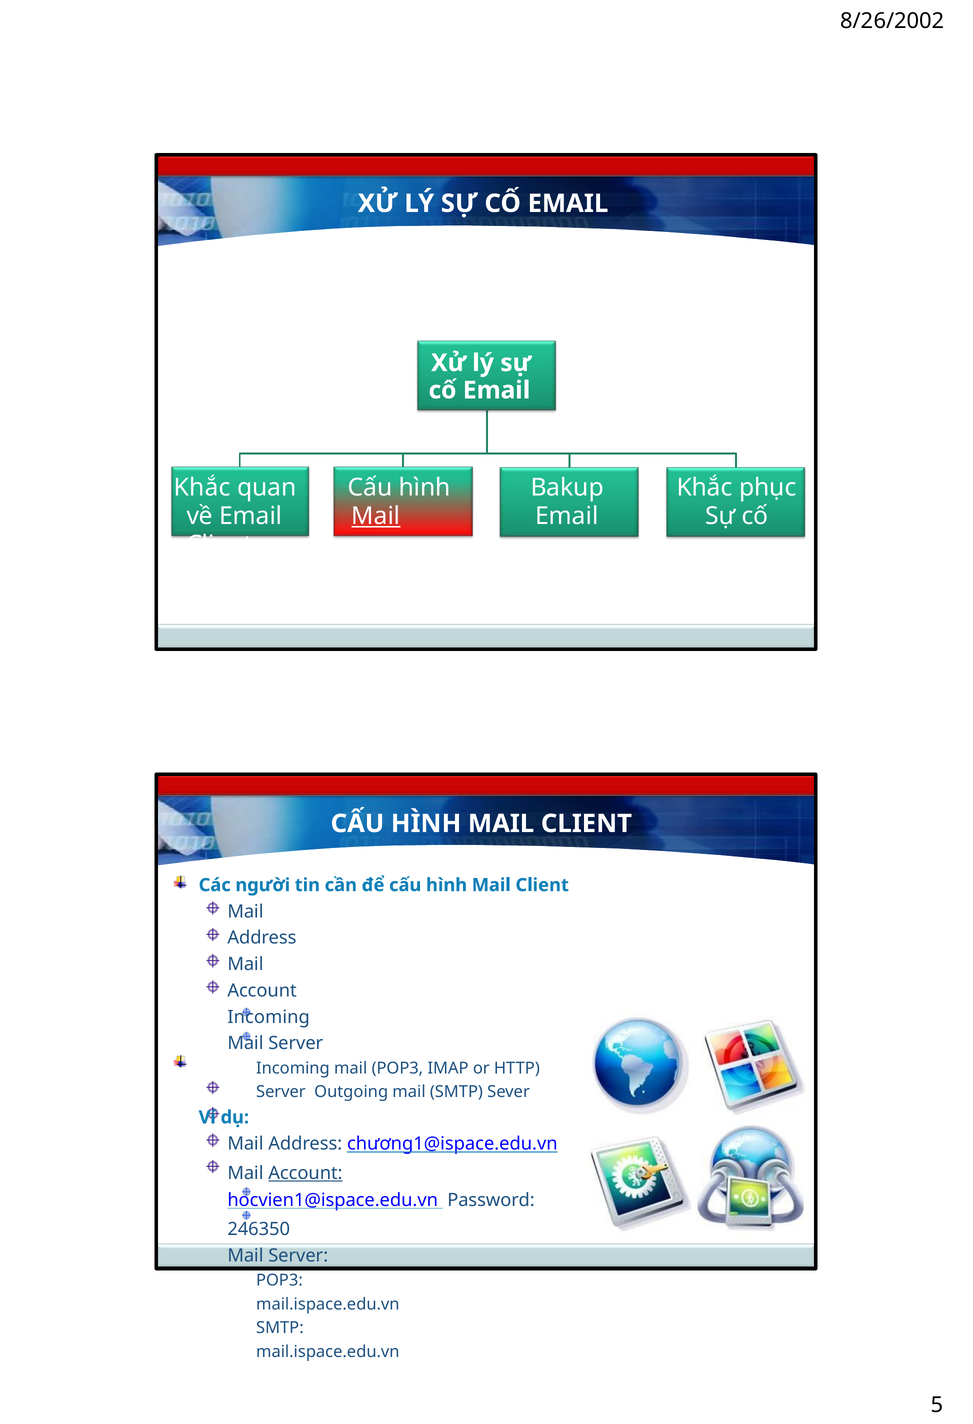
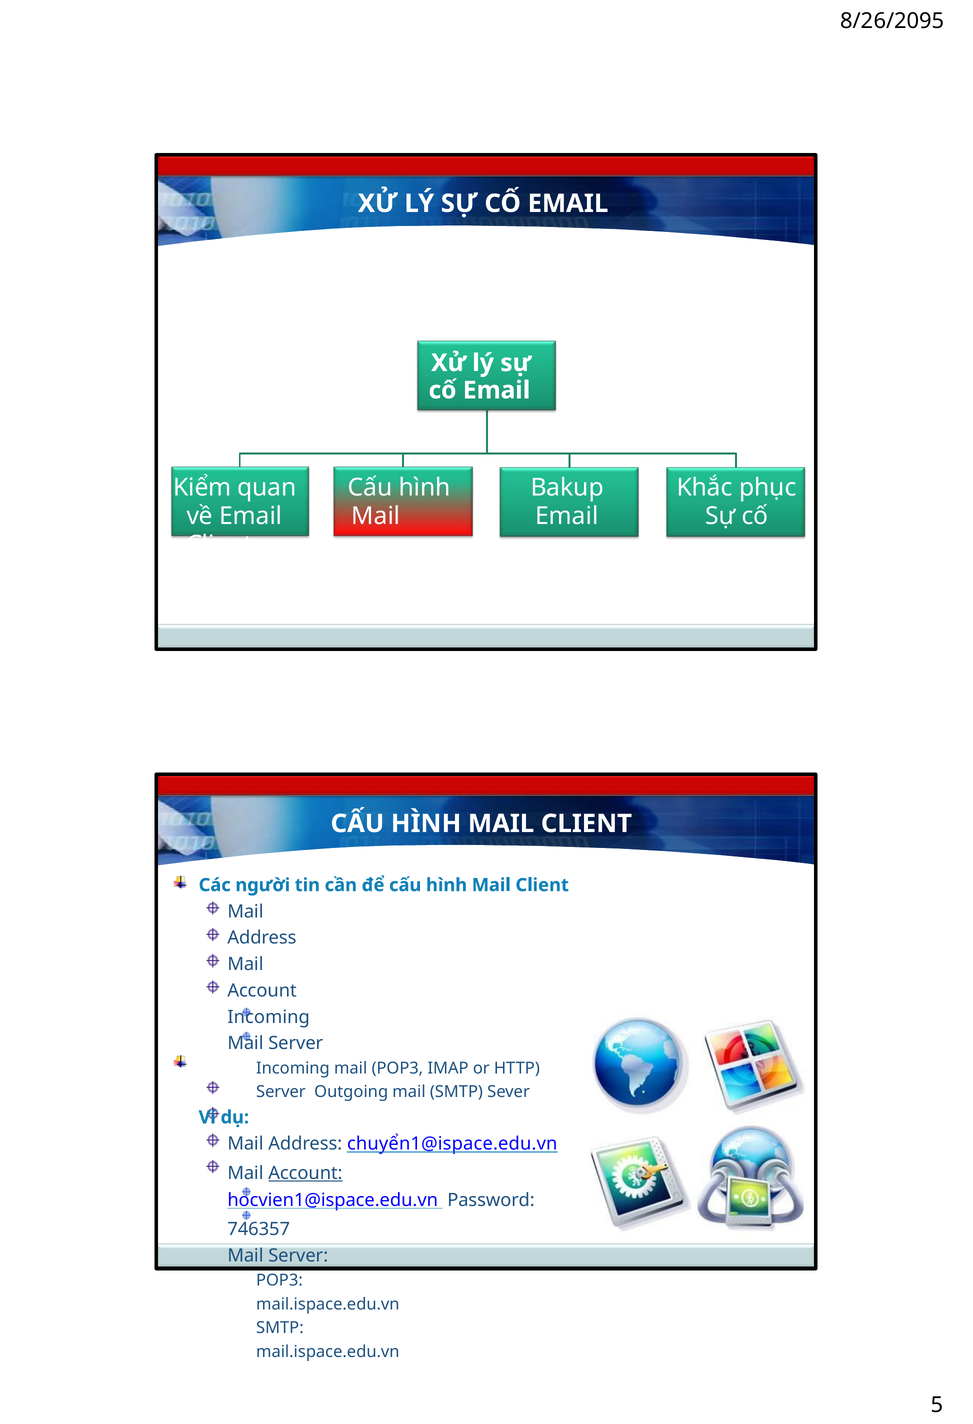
8/26/2002: 8/26/2002 -> 8/26/2095 (892, 21)
Khắc: Khắc -> Kiểm (202, 488)
Mail underline: present -> none (376, 516)
chương1@ispace.edu.vn: chương1@ispace.edu.vn -> chuyển1@ispace.edu.vn (452, 1144)
246350: 246350 -> 746357 (259, 1230)
